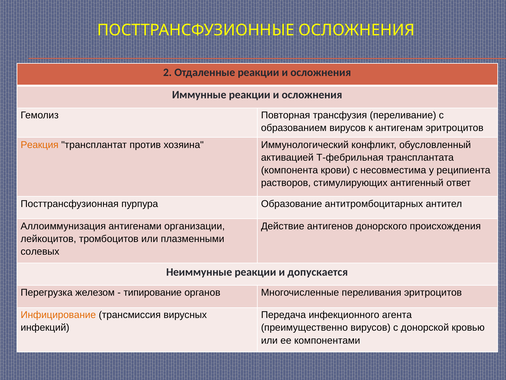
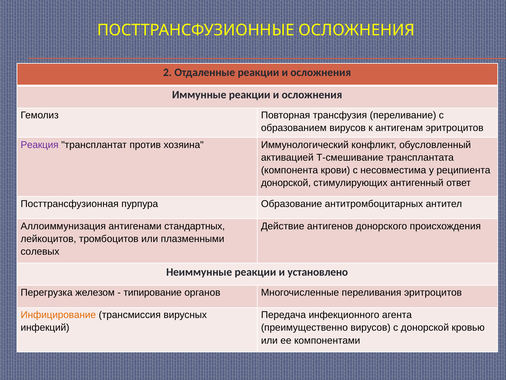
Реакция colour: orange -> purple (40, 145)
Т-фебрильная: Т-фебрильная -> Т-смешивание (350, 157)
растворов: растворов -> донорской (286, 183)
организации: организации -> стандартных (195, 226)
допускается: допускается -> установлено (318, 272)
